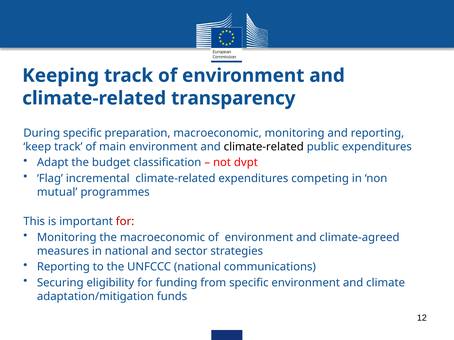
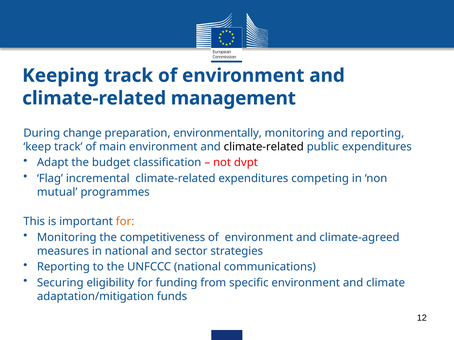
transparency: transparency -> management (233, 98)
During specific: specific -> change (82, 133)
preparation macroeconomic: macroeconomic -> environmentally (218, 133)
for colour: red -> orange (125, 222)
the macroeconomic: macroeconomic -> competitiveness (163, 238)
